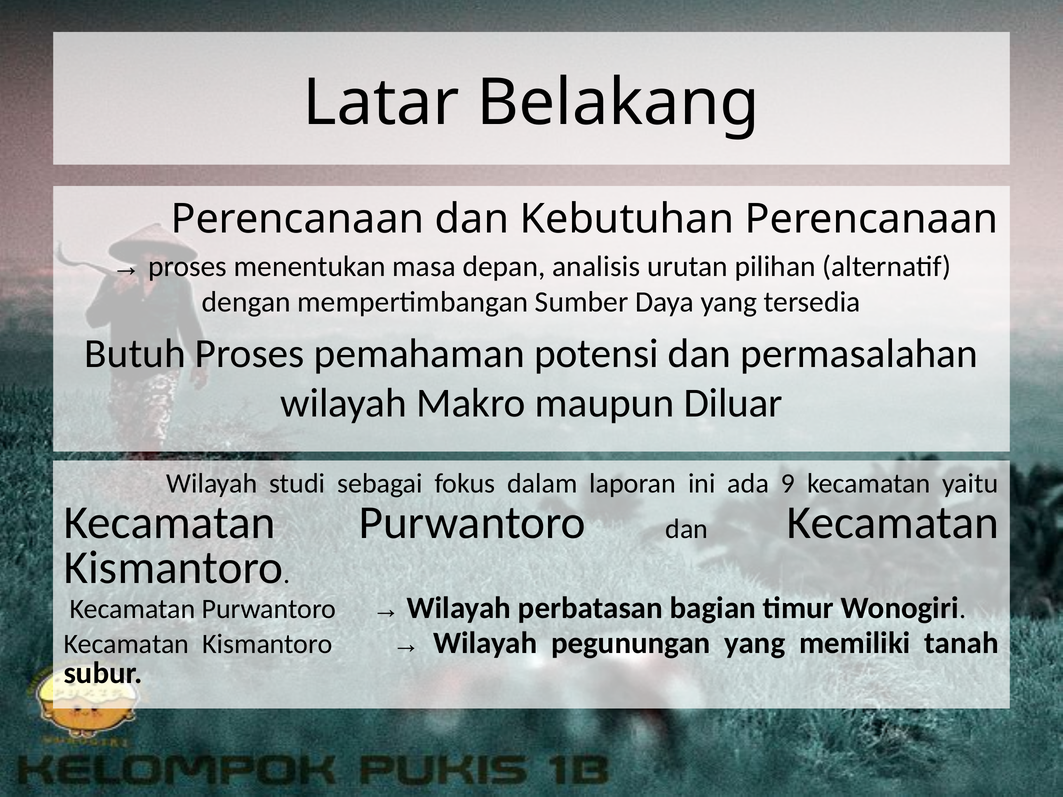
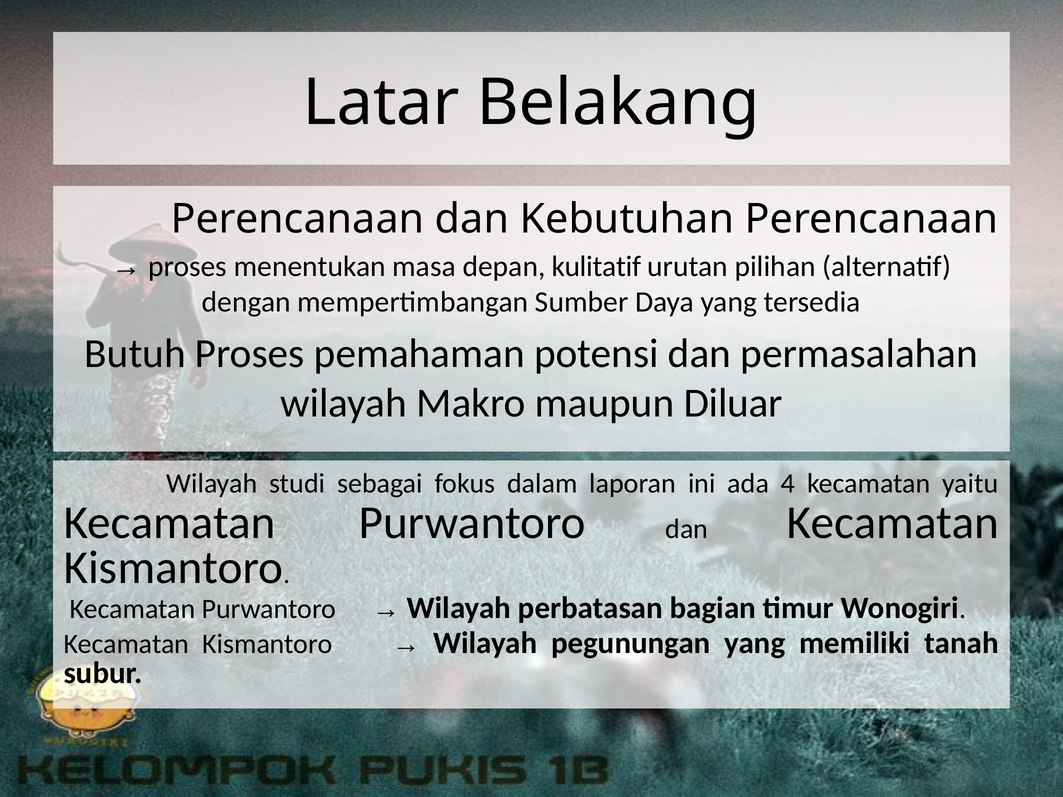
analisis: analisis -> kulitatif (596, 267)
9: 9 -> 4 (788, 484)
